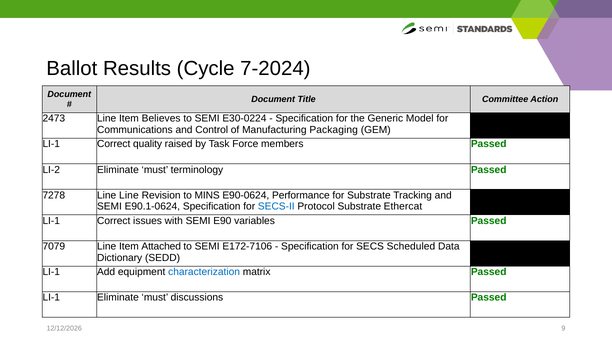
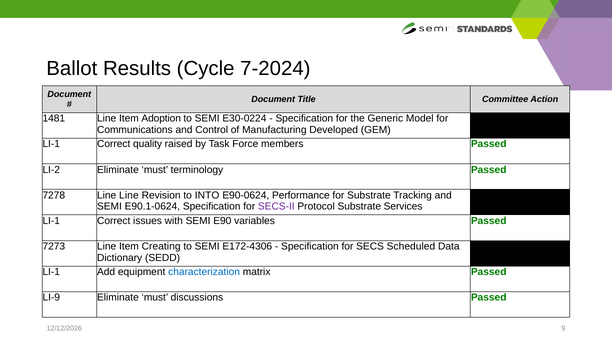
2473: 2473 -> 1481 (54, 119)
Believes: Believes -> Adoption (161, 119)
Packaging: Packaging -> Developed (334, 130)
MINS: MINS -> INTO (207, 195)
SECS-II colour: blue -> purple (276, 207)
Ethercat: Ethercat -> Services (403, 207)
7079: 7079 -> 7273 (54, 247)
Attached: Attached -> Creating (161, 247)
E172-7106: E172-7106 -> E172-4306 (247, 247)
LI-1: LI-1 -> LI-9 (51, 298)
